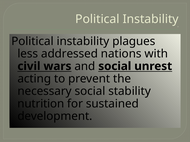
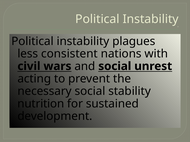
addressed: addressed -> consistent (69, 54)
